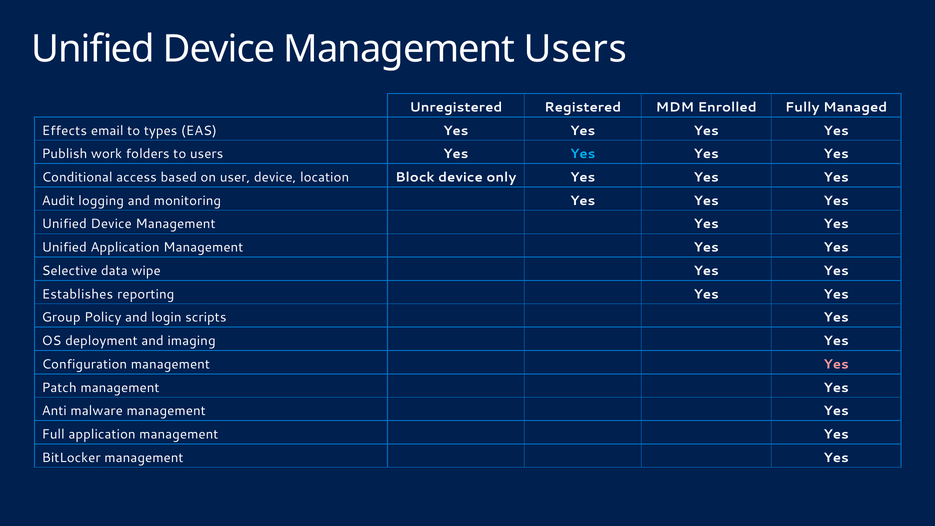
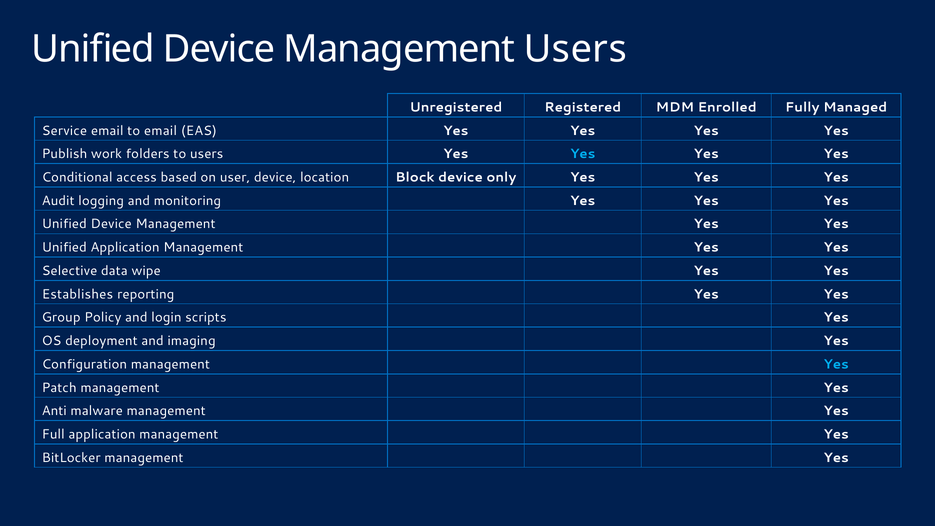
Effects: Effects -> Service (64, 131)
to types: types -> email (161, 131)
Yes colour: pink -> light blue (836, 364)
